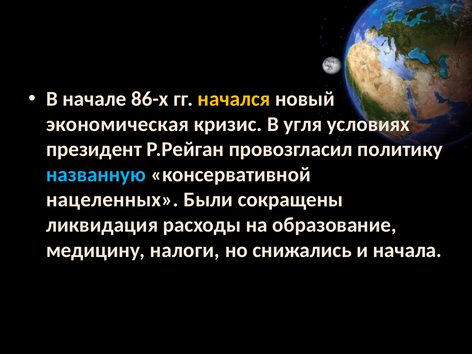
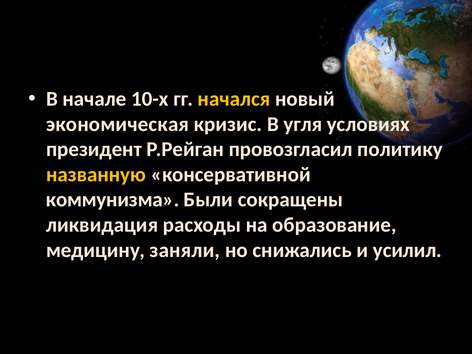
86-х: 86-х -> 10-х (150, 99)
названную colour: light blue -> yellow (96, 175)
нацеленных: нацеленных -> коммунизма (113, 200)
налоги: налоги -> заняли (185, 250)
начала: начала -> усилил (407, 250)
